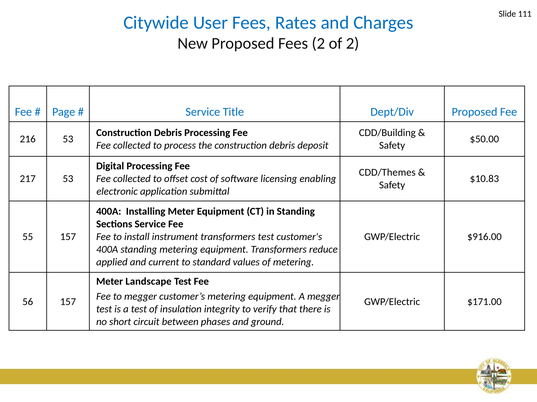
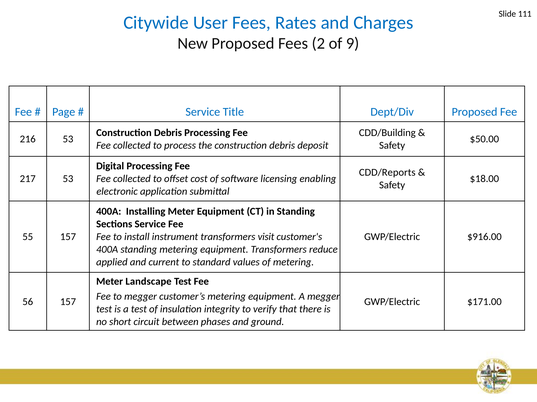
of 2: 2 -> 9 (353, 44)
CDD/Themes: CDD/Themes -> CDD/Reports (387, 173)
$10.83: $10.83 -> $18.00 (484, 179)
transformers test: test -> visit (266, 237)
